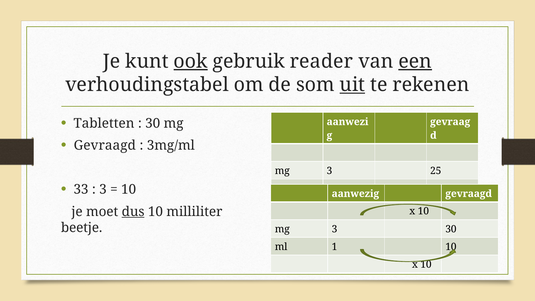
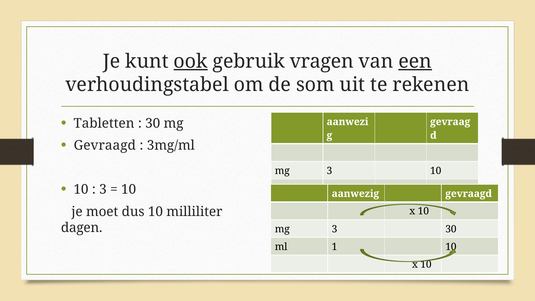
reader: reader -> vragen (322, 61)
uit underline: present -> none (352, 85)
3 25: 25 -> 10 (436, 171)
33: 33 -> 10 (81, 190)
dus underline: present -> none (133, 212)
beetje: beetje -> dagen (82, 228)
